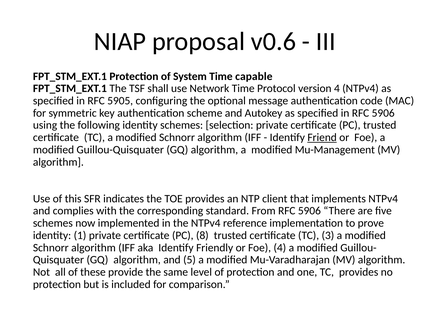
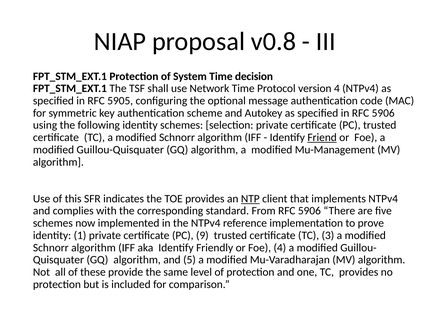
v0.6: v0.6 -> v0.8 (273, 42)
capable: capable -> decision (254, 76)
NTP underline: none -> present (250, 199)
8: 8 -> 9 (202, 236)
